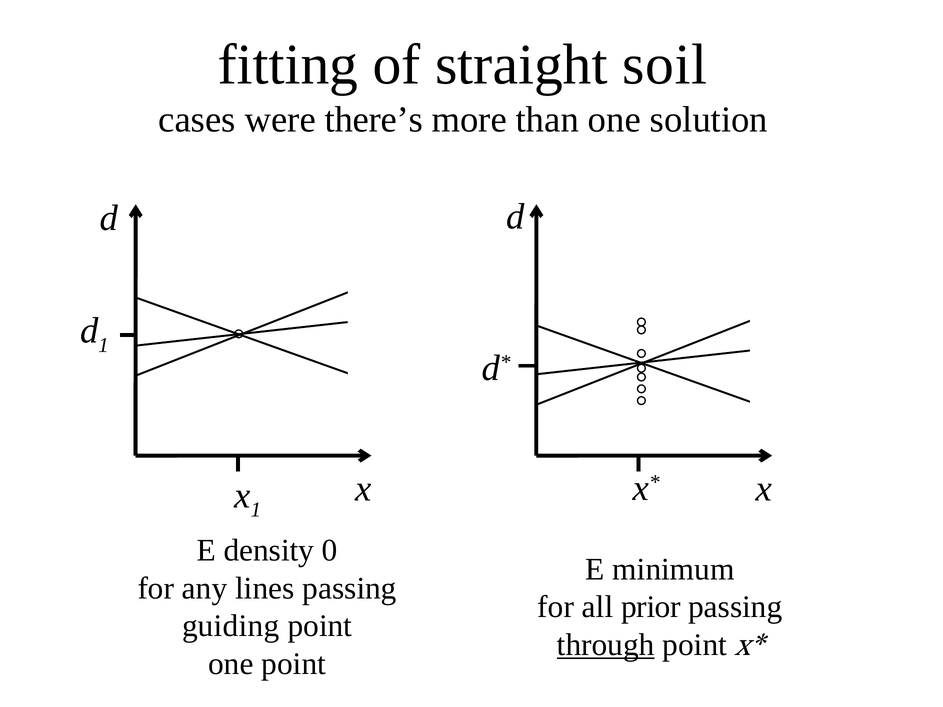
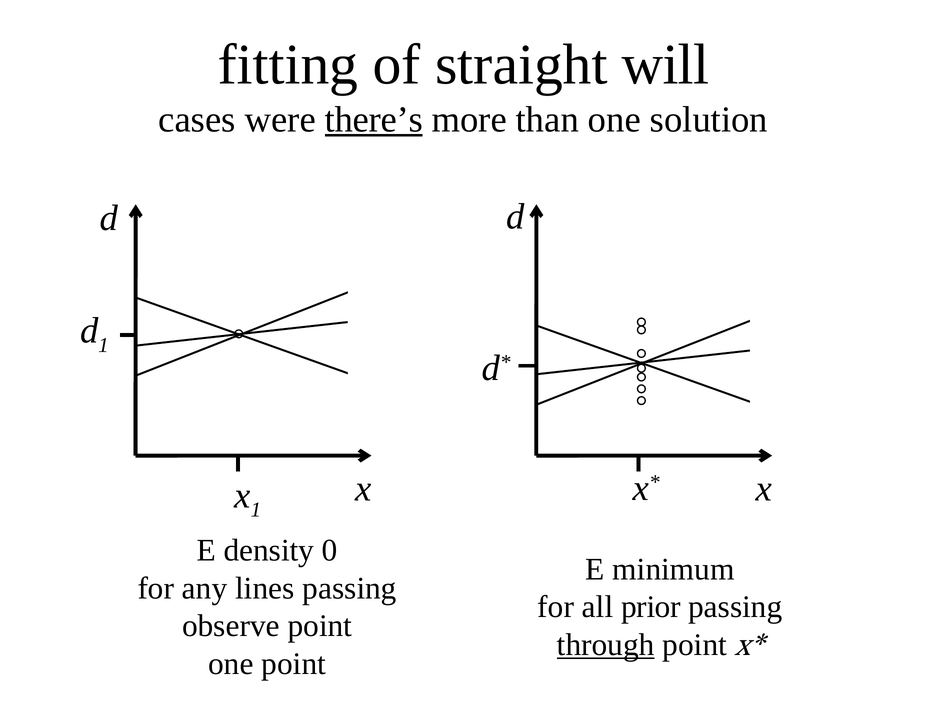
soil: soil -> will (665, 65)
there’s underline: none -> present (374, 120)
guiding: guiding -> observe (231, 626)
